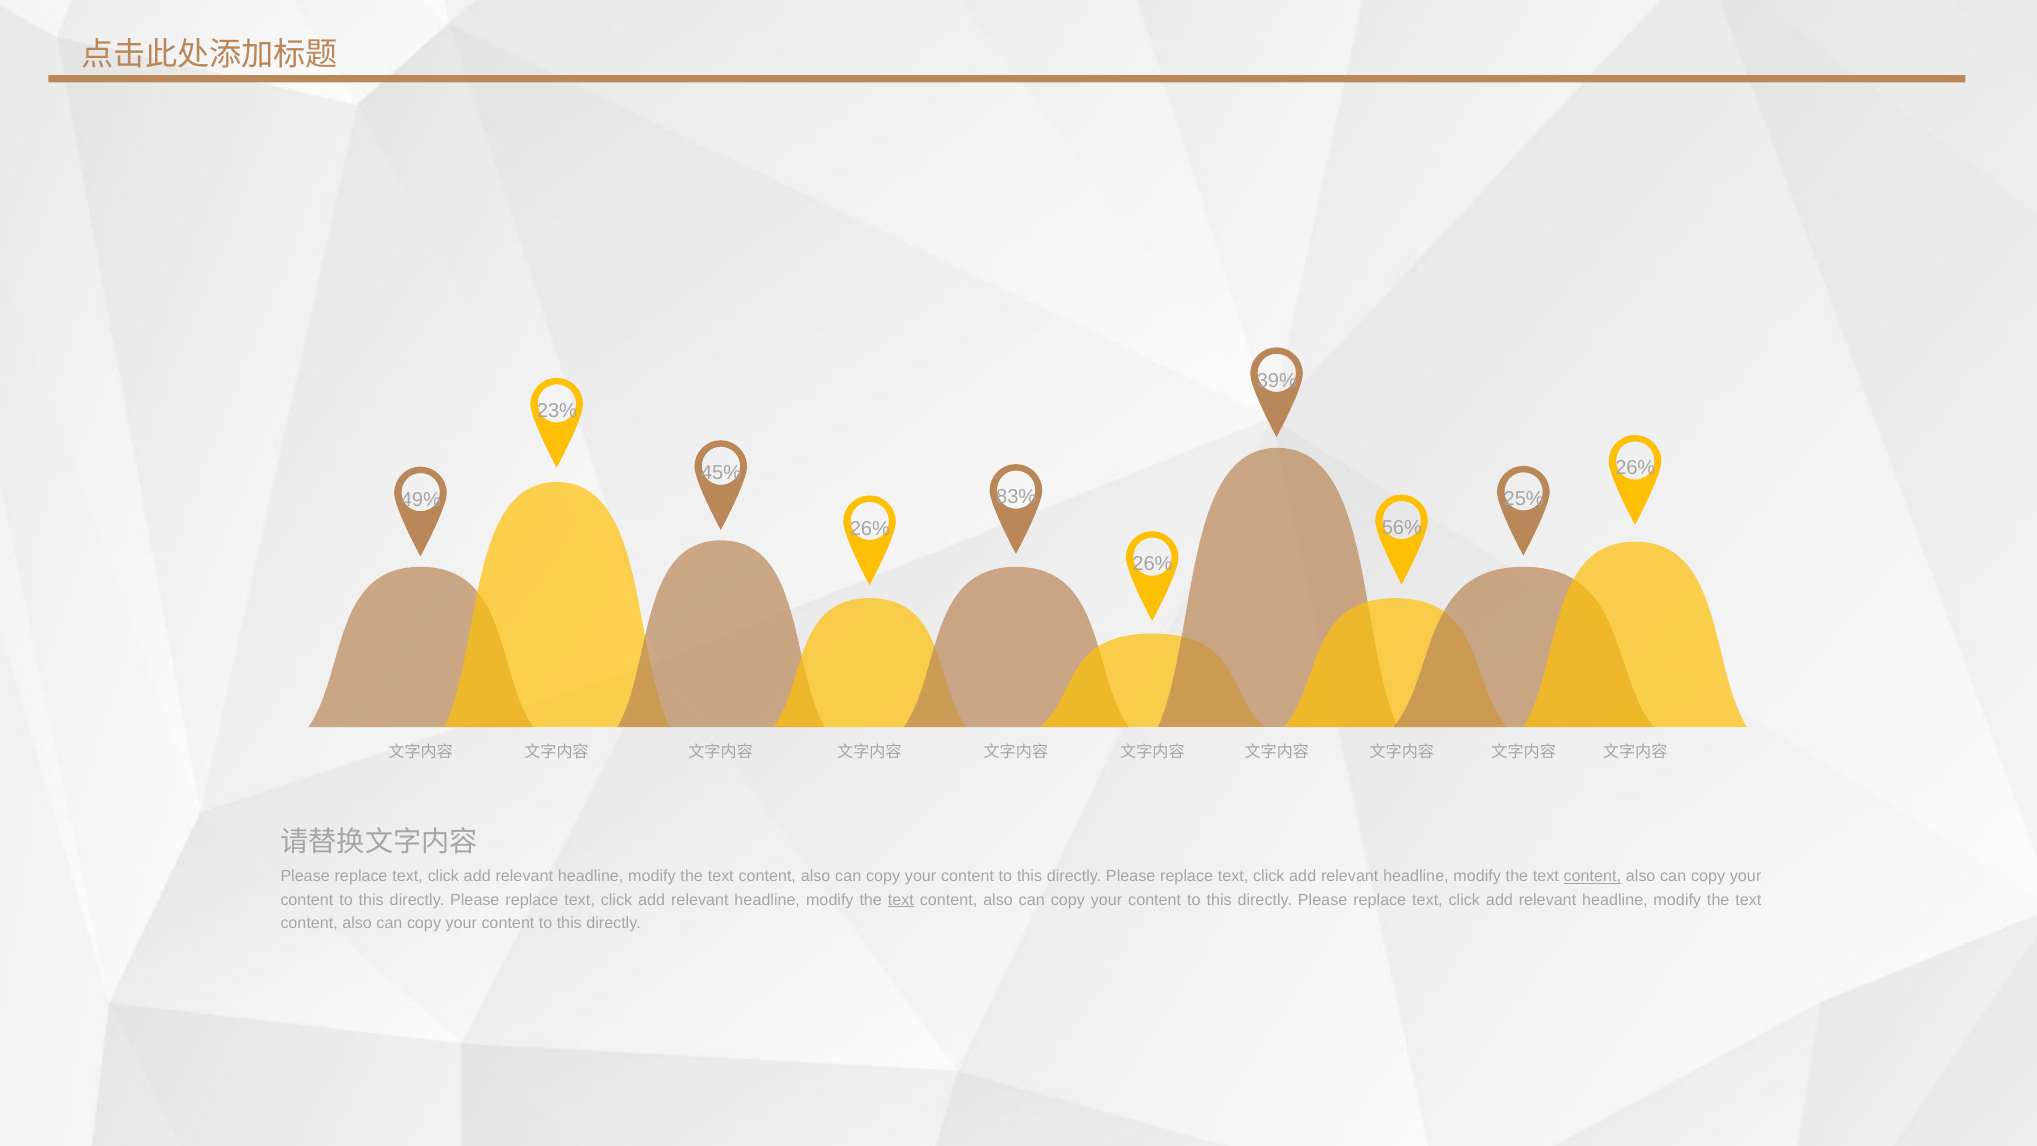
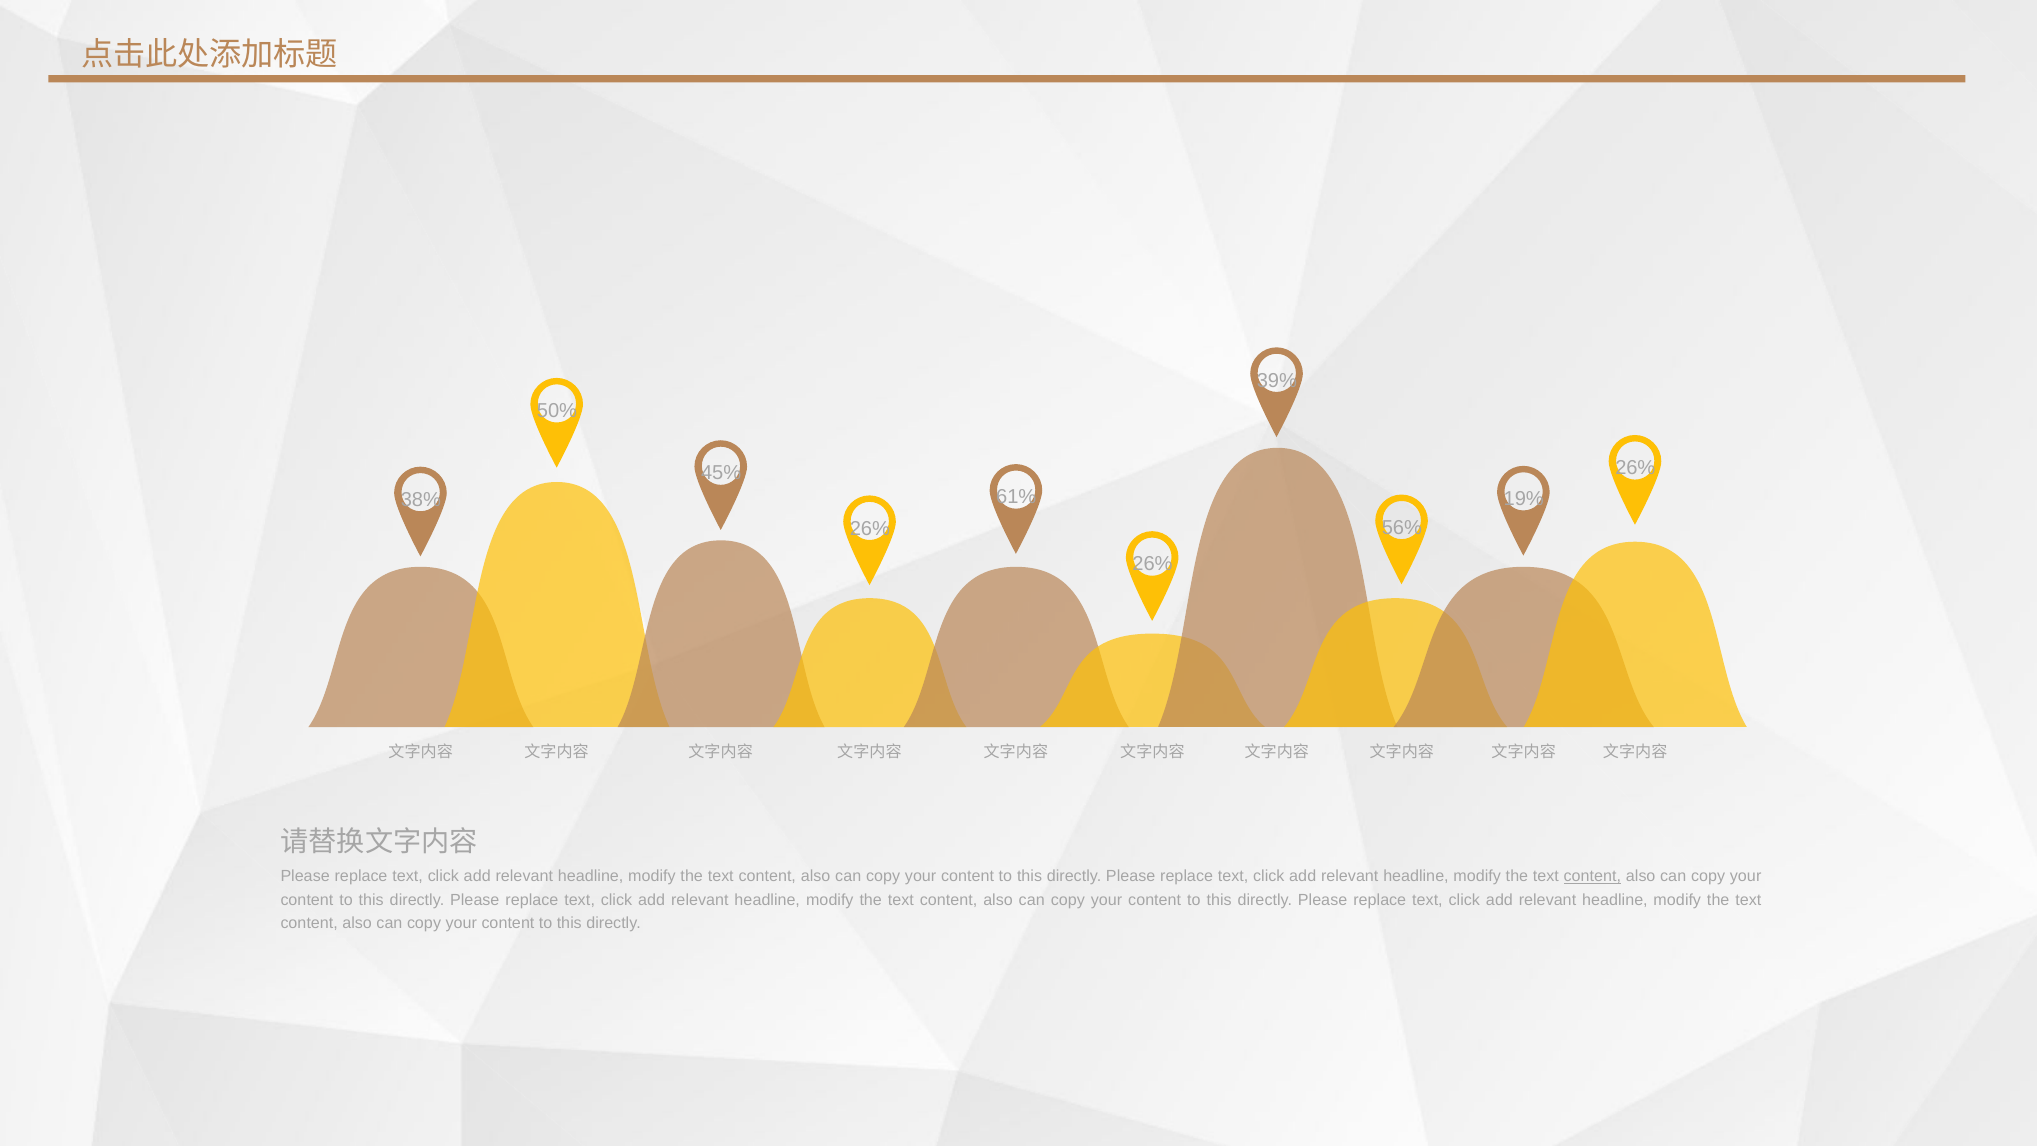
23%: 23% -> 50% (557, 411)
83%: 83% -> 61% (1016, 497)
25%: 25% -> 19% (1524, 499)
49%: 49% -> 38% (421, 500)
text underline: present -> none (901, 900)
